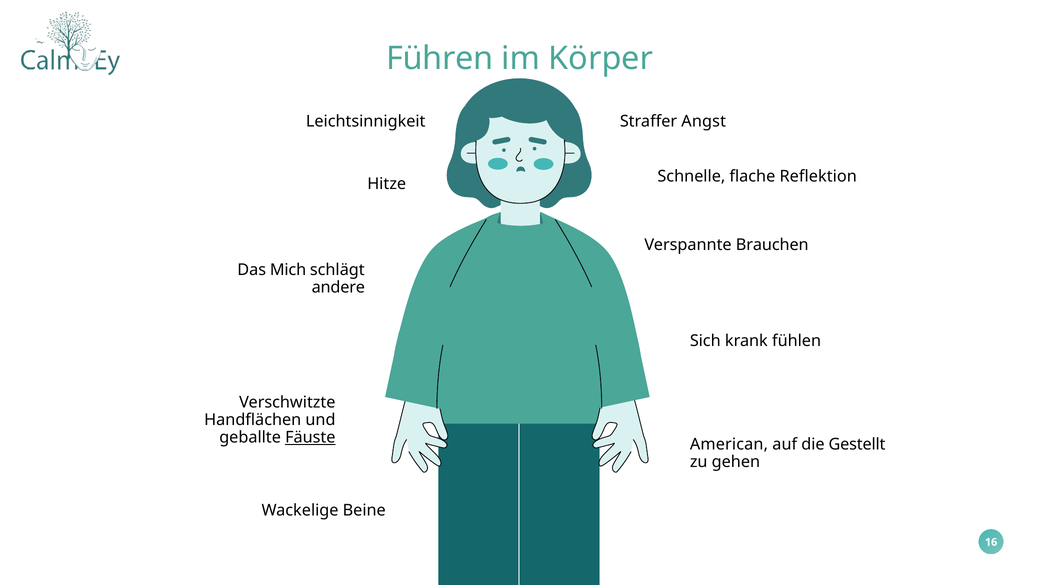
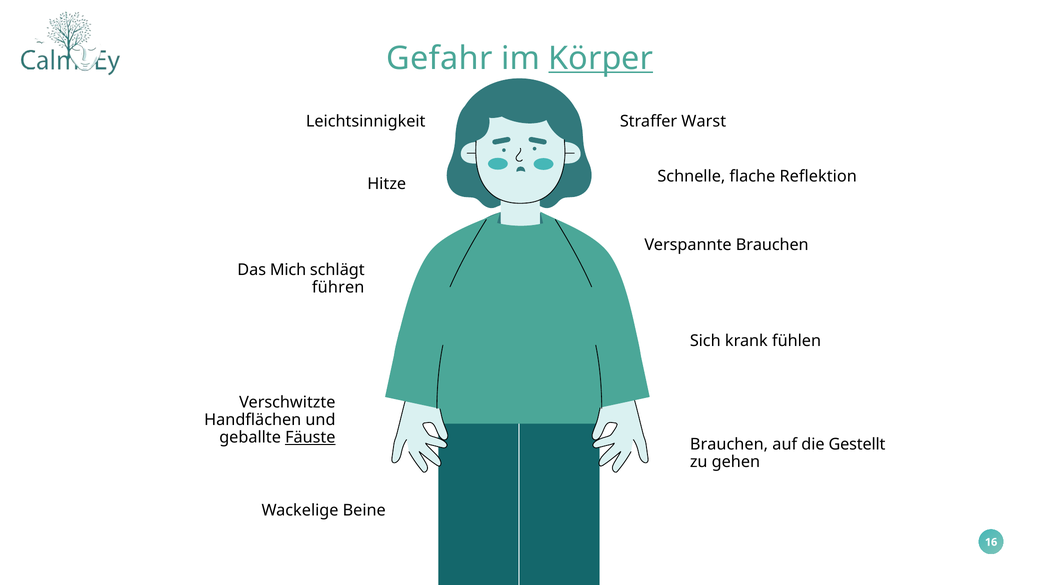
Führen: Führen -> Gefahr (439, 58)
Körper underline: none -> present (601, 58)
Angst: Angst -> Warst (704, 121)
andere: andere -> führen (338, 287)
American: American -> Brauchen (729, 444)
